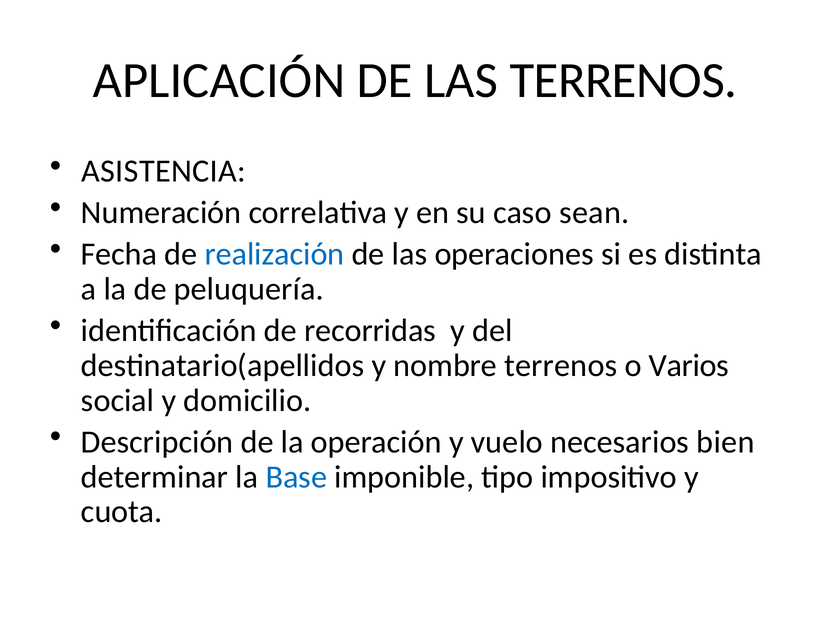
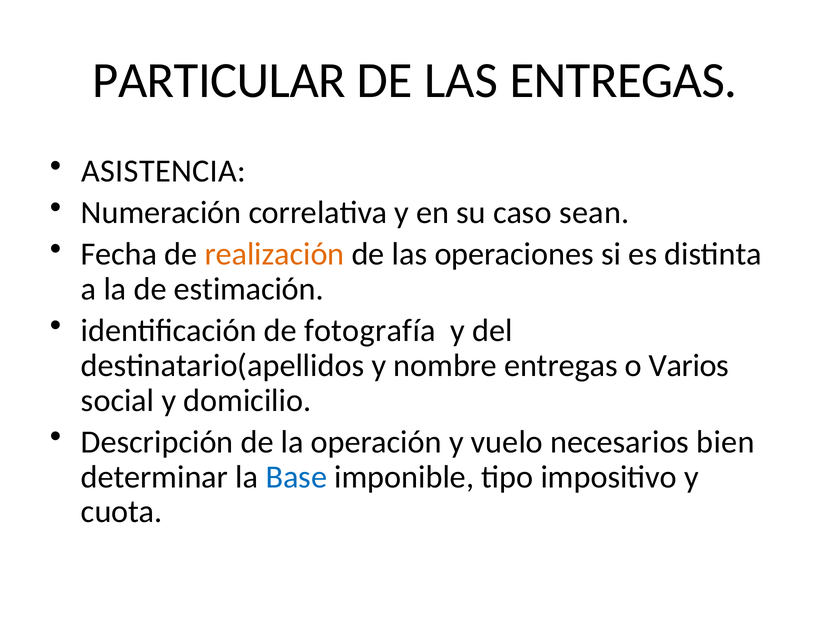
APLICACIÓN: APLICACIÓN -> PARTICULAR (219, 80)
LAS TERRENOS: TERRENOS -> ENTREGAS (623, 80)
realización colour: blue -> orange (275, 254)
peluquería: peluquería -> estimación (249, 289)
recorridas: recorridas -> fotografía (370, 330)
nombre terrenos: terrenos -> entregas (561, 365)
